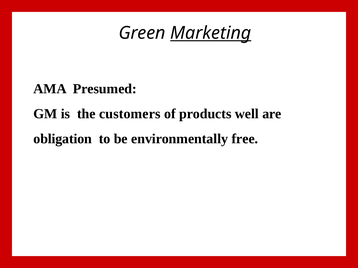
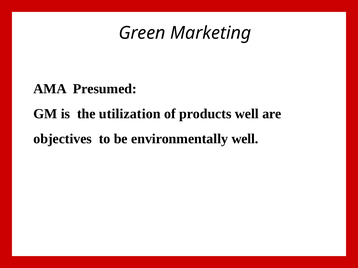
Marketing underline: present -> none (211, 33)
customers: customers -> utilization (130, 114)
obligation: obligation -> objectives (63, 139)
environmentally free: free -> well (245, 139)
